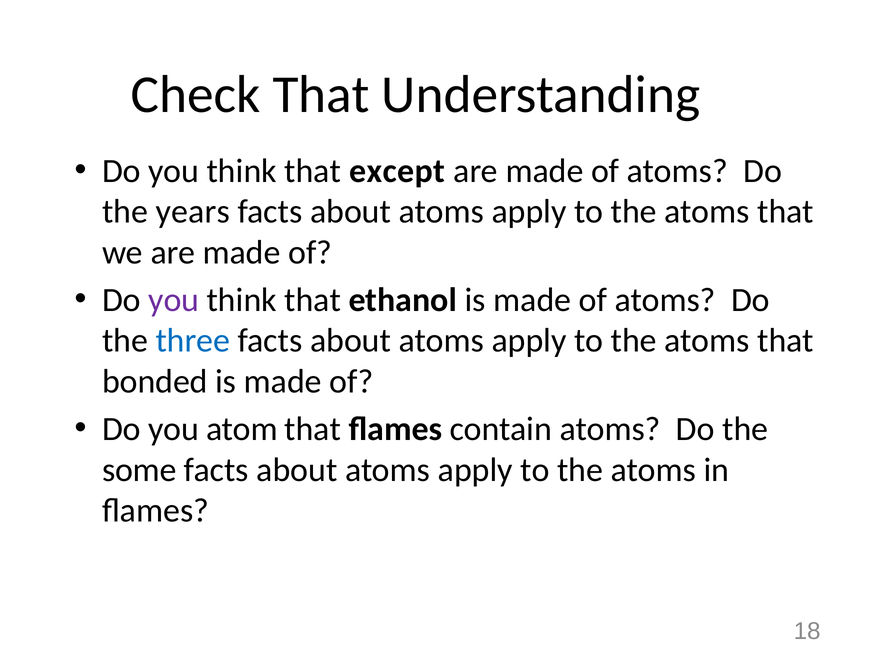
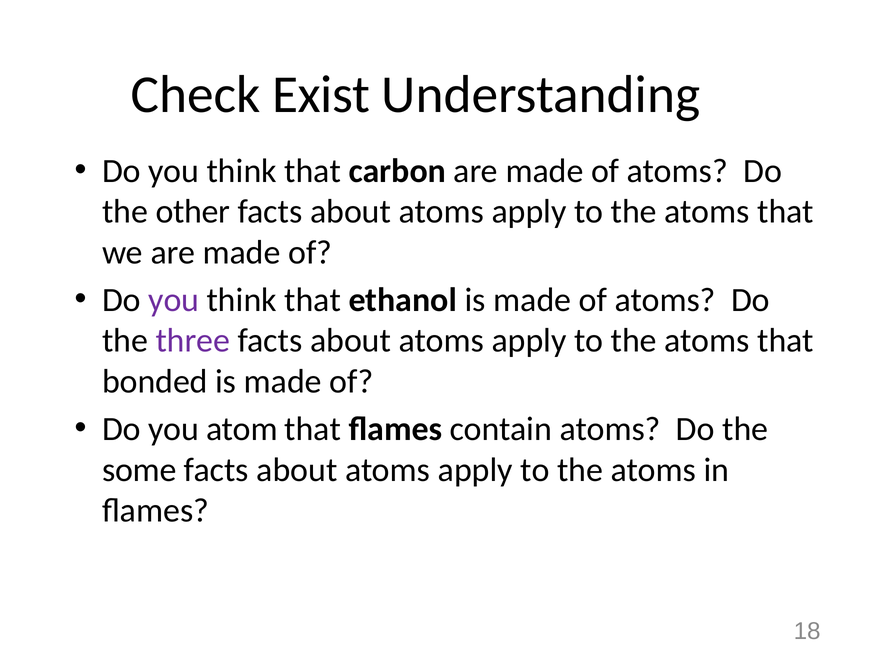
Check That: That -> Exist (321, 95)
except: except -> carbon (397, 171)
years: years -> other (193, 212)
three colour: blue -> purple (193, 341)
